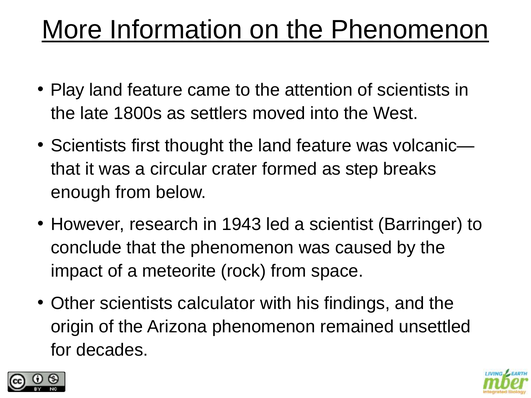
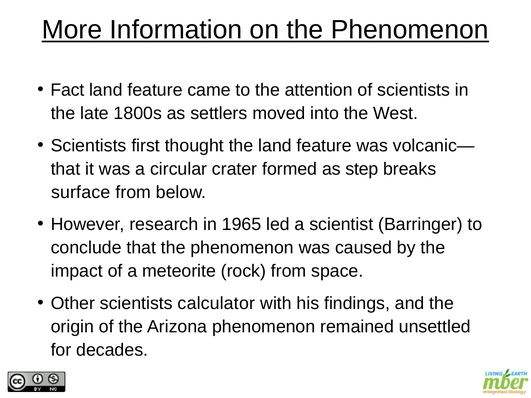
Play: Play -> Fact (68, 90)
enough: enough -> surface (81, 192)
1943: 1943 -> 1965 (242, 225)
